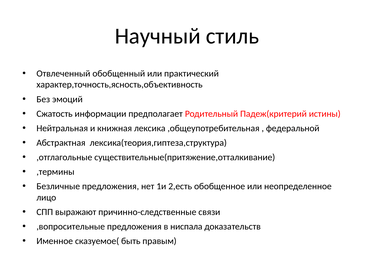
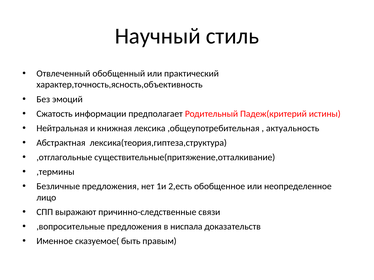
федеральной: федеральной -> актуальность (293, 128)
